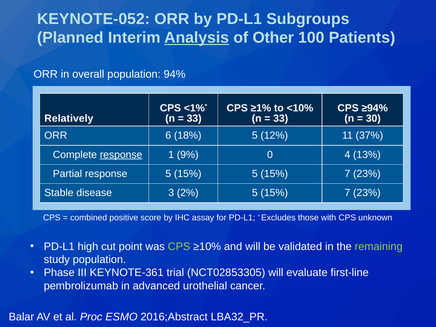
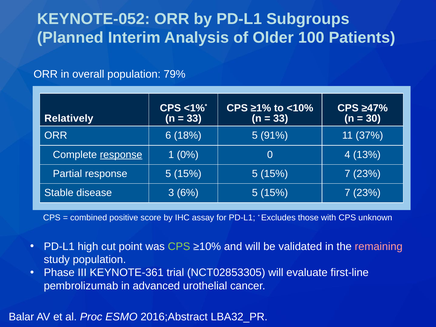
Analysis underline: present -> none (197, 38)
Other: Other -> Older (273, 38)
94%: 94% -> 79% (175, 74)
≥94%: ≥94% -> ≥47% (375, 108)
12%: 12% -> 91% (274, 135)
9%: 9% -> 0% (188, 155)
2%: 2% -> 6% (188, 193)
remaining colour: light green -> pink (379, 247)
